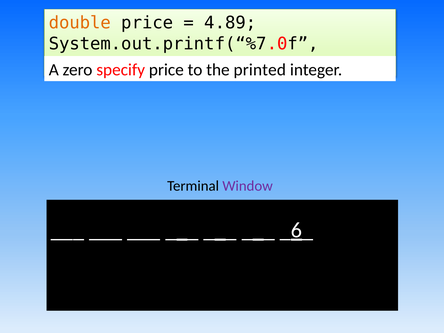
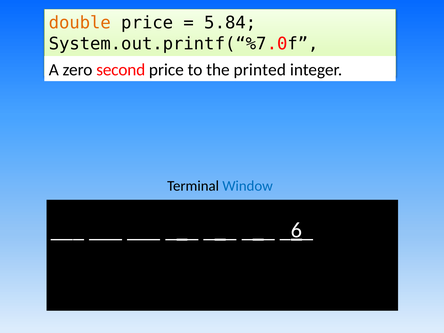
4.89: 4.89 -> 5.84 (230, 23)
specify: specify -> second (121, 70)
Window colour: purple -> blue (248, 186)
